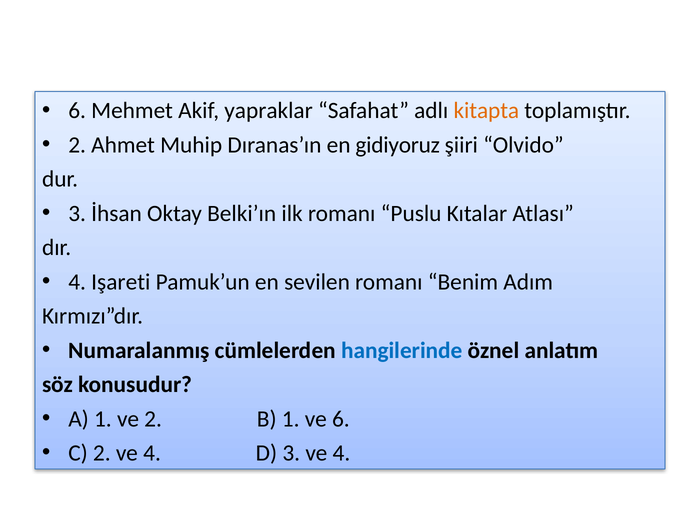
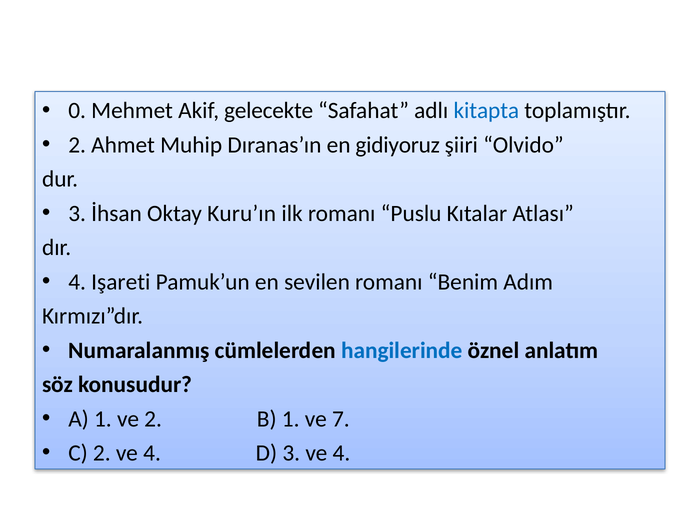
6: 6 -> 0 (77, 111)
yapraklar: yapraklar -> gelecekte (269, 111)
kitapta colour: orange -> blue (486, 111)
Belki’ın: Belki’ın -> Kuru’ın (242, 213)
ve 6: 6 -> 7 (341, 419)
